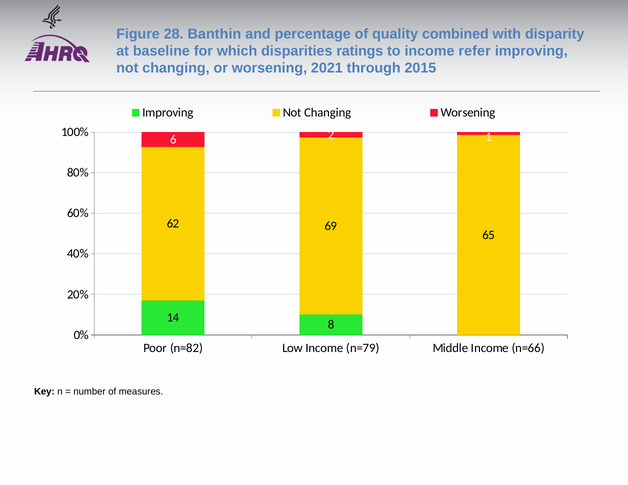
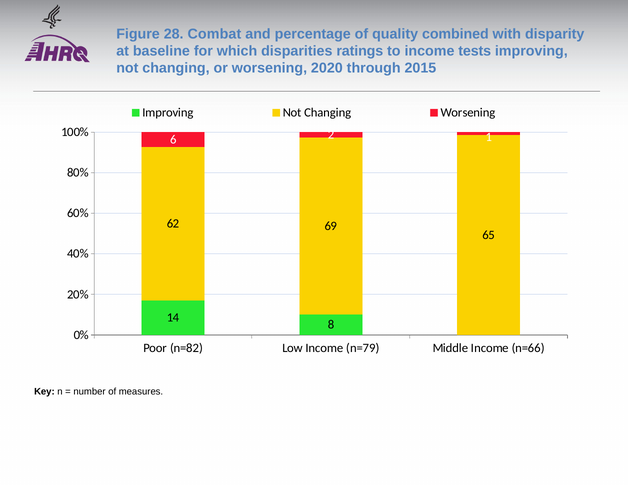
Banthin: Banthin -> Combat (214, 34)
refer: refer -> tests (475, 51)
2021: 2021 -> 2020 (327, 68)
